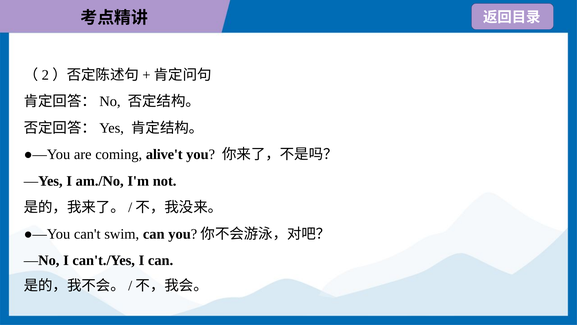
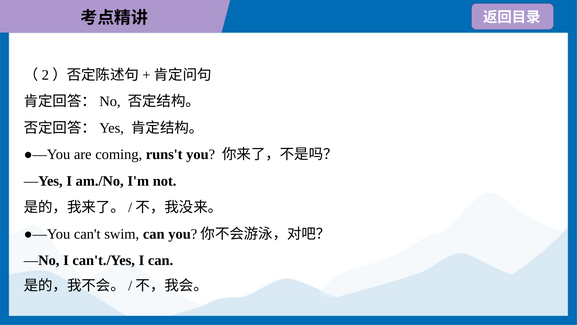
alive't: alive't -> runs't (164, 154)
